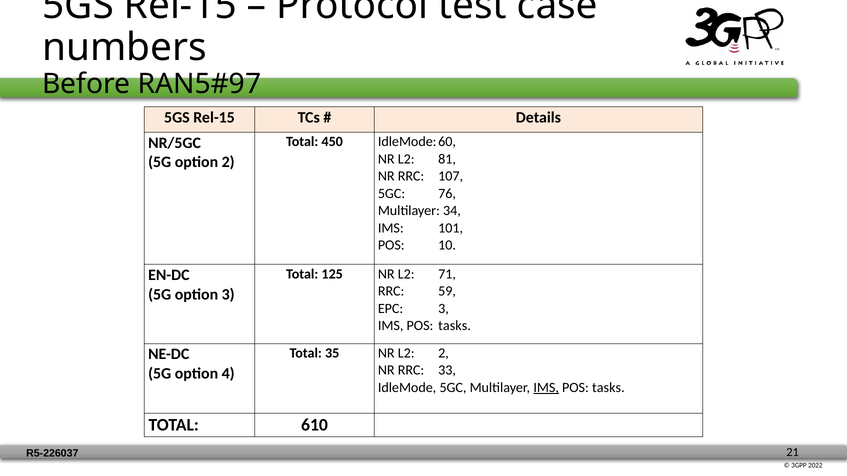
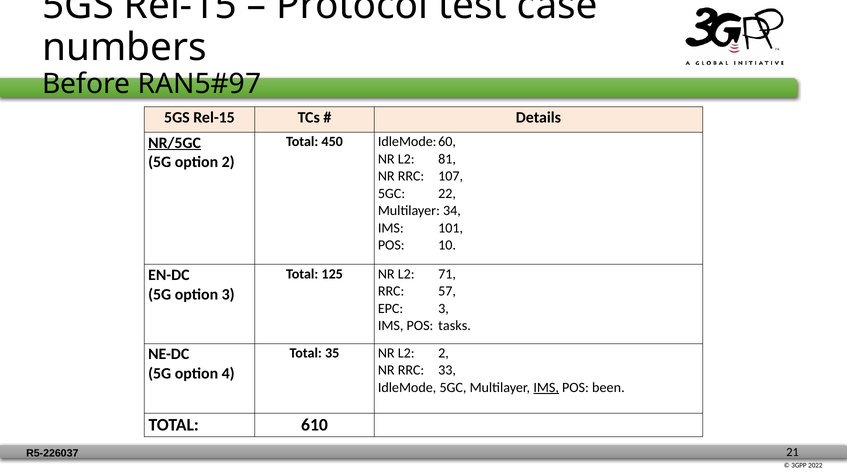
NR/5GC underline: none -> present (175, 143)
76: 76 -> 22 (447, 194)
59: 59 -> 57 (447, 291)
tasks: tasks -> been (608, 388)
